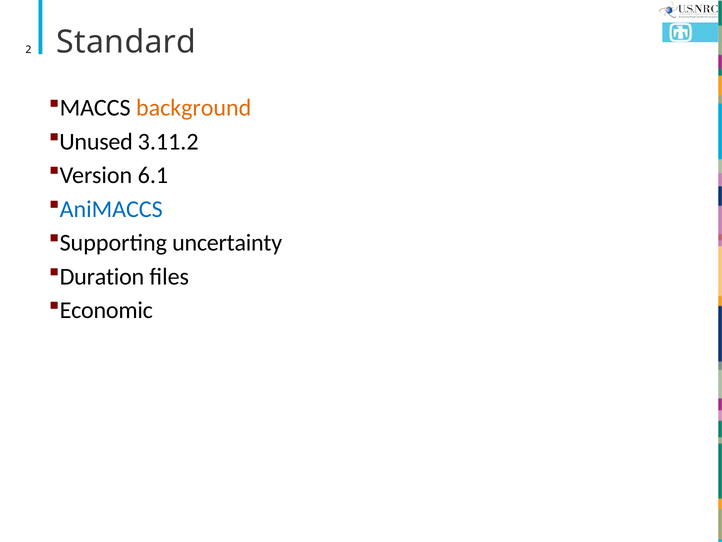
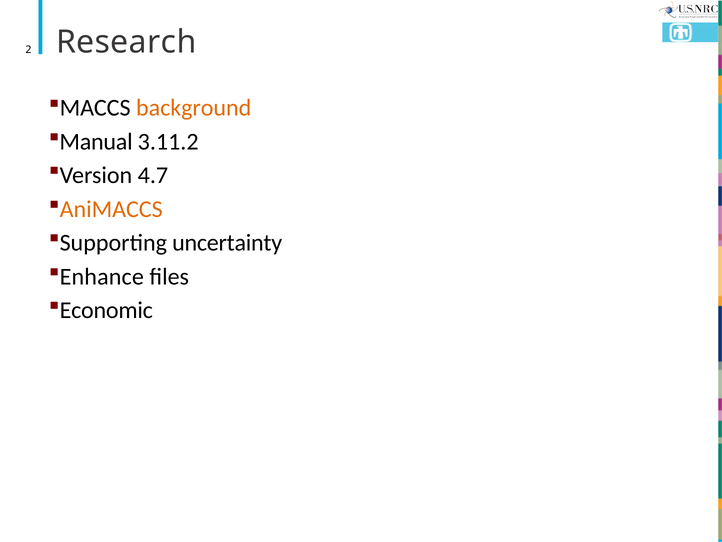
Standard: Standard -> Research (126, 42)
Unused: Unused -> Manual (96, 142)
6.1: 6.1 -> 4.7 (153, 175)
AniMACCS colour: blue -> orange (111, 209)
Duration: Duration -> Enhance (102, 276)
